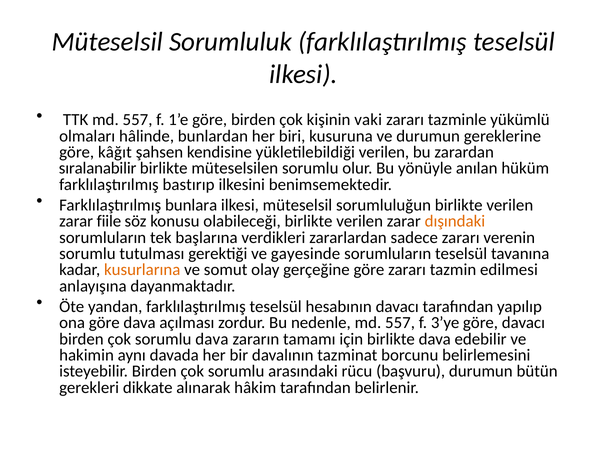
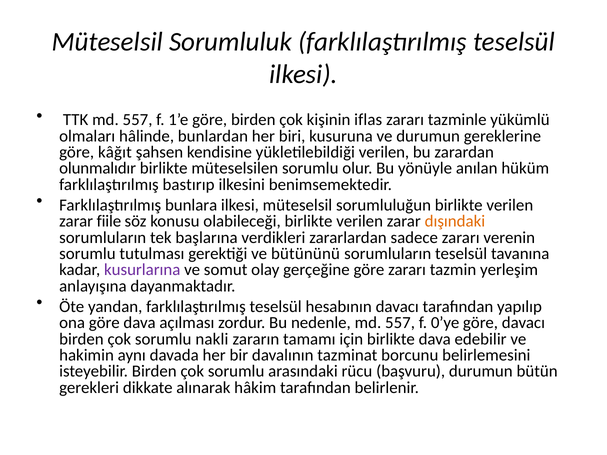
vaki: vaki -> iflas (368, 120)
sıralanabilir: sıralanabilir -> olunmalıdır (98, 169)
gayesinde: gayesinde -> bütününü (305, 254)
kusurlarına colour: orange -> purple (142, 270)
edilmesi: edilmesi -> yerleşim (509, 270)
3’ye: 3’ye -> 0’ye (445, 323)
sorumlu dava: dava -> nakli (212, 339)
